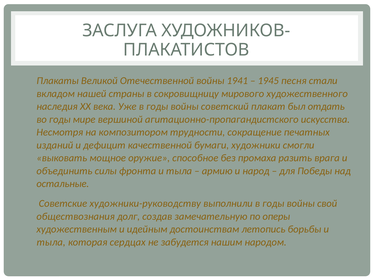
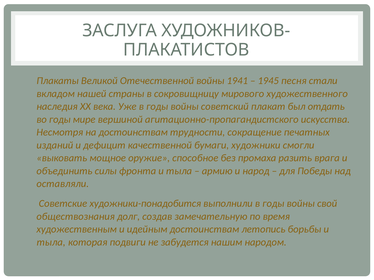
на композитором: композитором -> достоинствам (133, 133)
остальные: остальные -> оставляли (63, 184)
художники-руководству: художники-руководству -> художники-понадобится (145, 204)
оперы: оперы -> время (276, 217)
сердцах: сердцах -> подвиги (128, 243)
